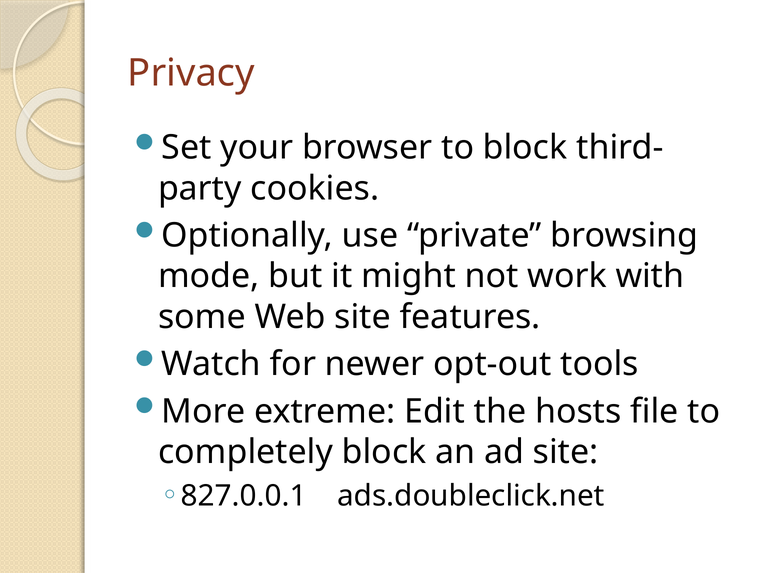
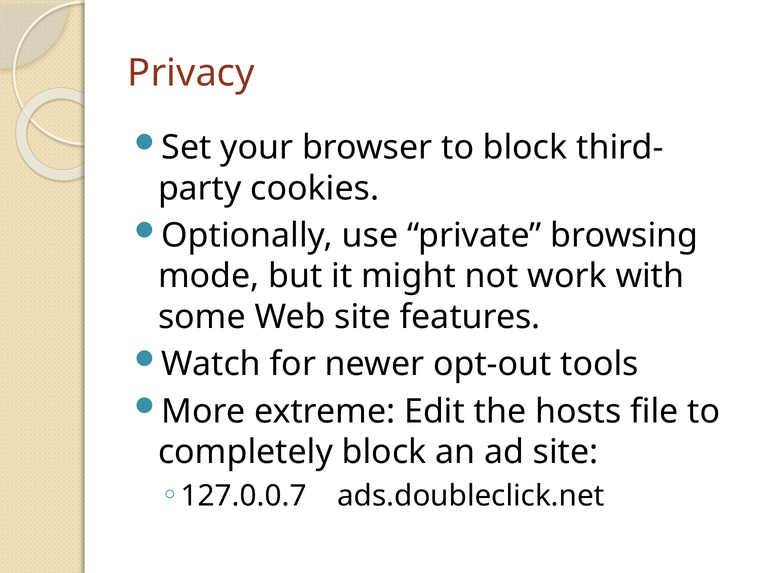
827.0.0.1: 827.0.0.1 -> 127.0.0.7 (244, 496)
